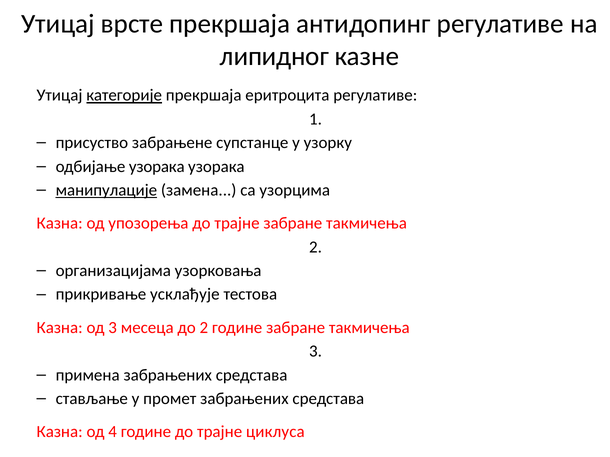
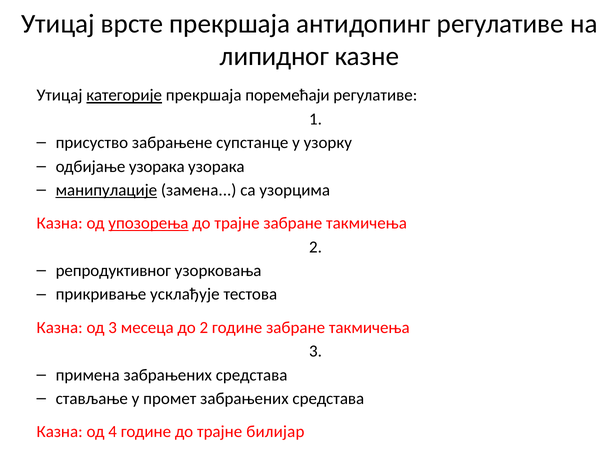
еритроцита: еритроцита -> поремећаји (287, 95)
упозорења underline: none -> present (148, 224)
организацијама: организацијама -> репродуктивног (113, 271)
циклуса: циклуса -> билијар (275, 432)
